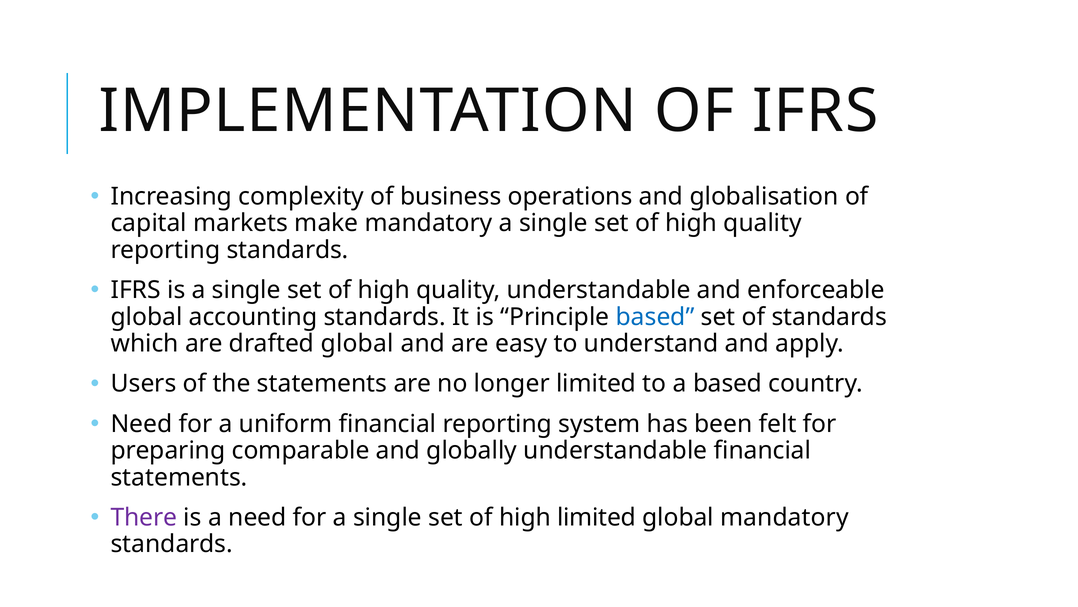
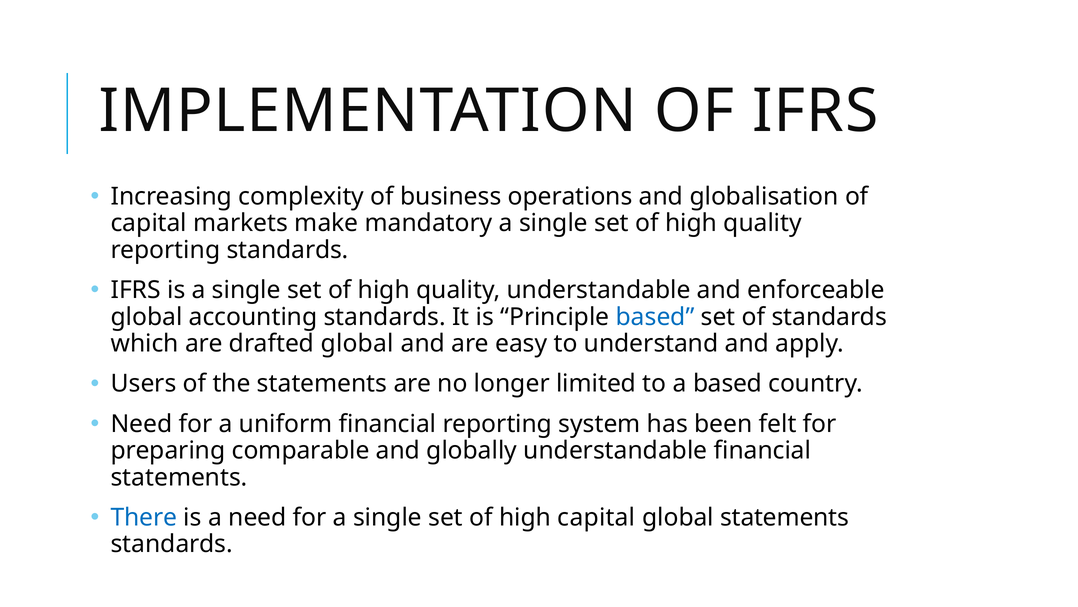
There colour: purple -> blue (144, 517)
high limited: limited -> capital (596, 517)
global mandatory: mandatory -> statements (785, 517)
